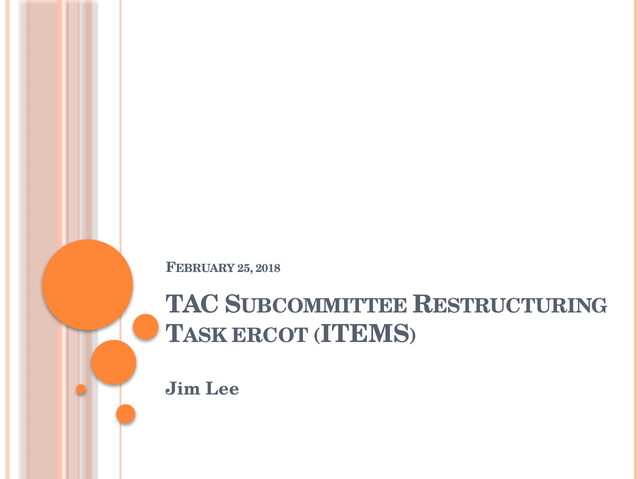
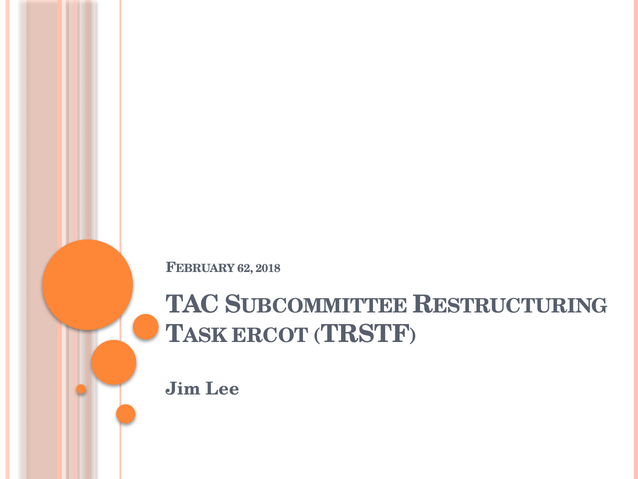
25: 25 -> 62 (245, 268)
ITEMS: ITEMS -> TRSTF (365, 334)
